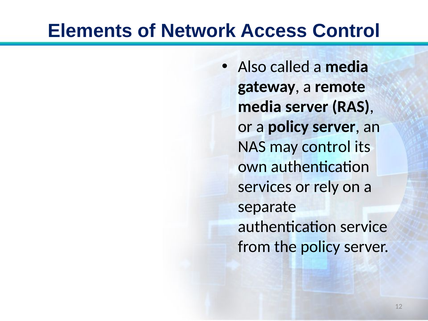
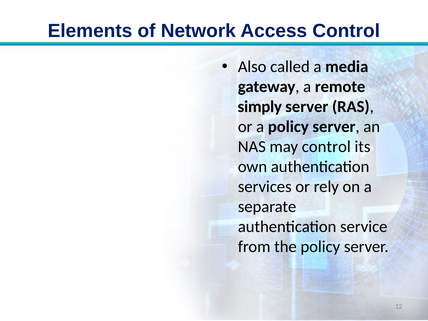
media: media -> simply (260, 107)
